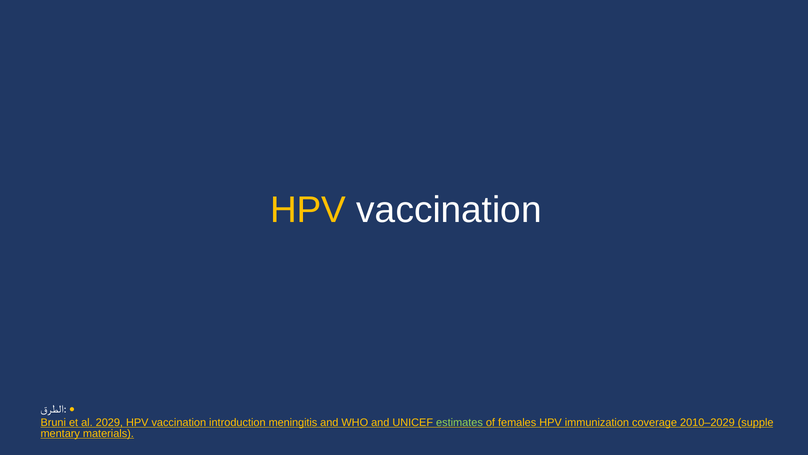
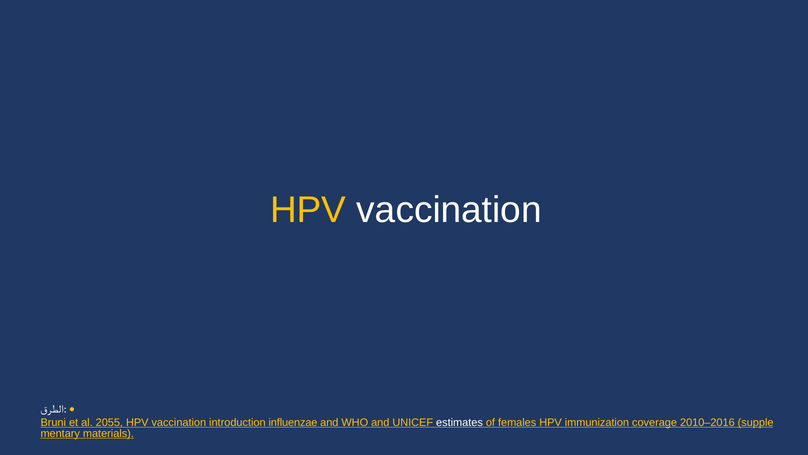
2029: 2029 -> 2055 (109, 422)
meningitis: meningitis -> influenzae (293, 422)
estimates colour: light green -> white (459, 422)
2010–2029: 2010–2029 -> 2010–2016 (707, 422)
